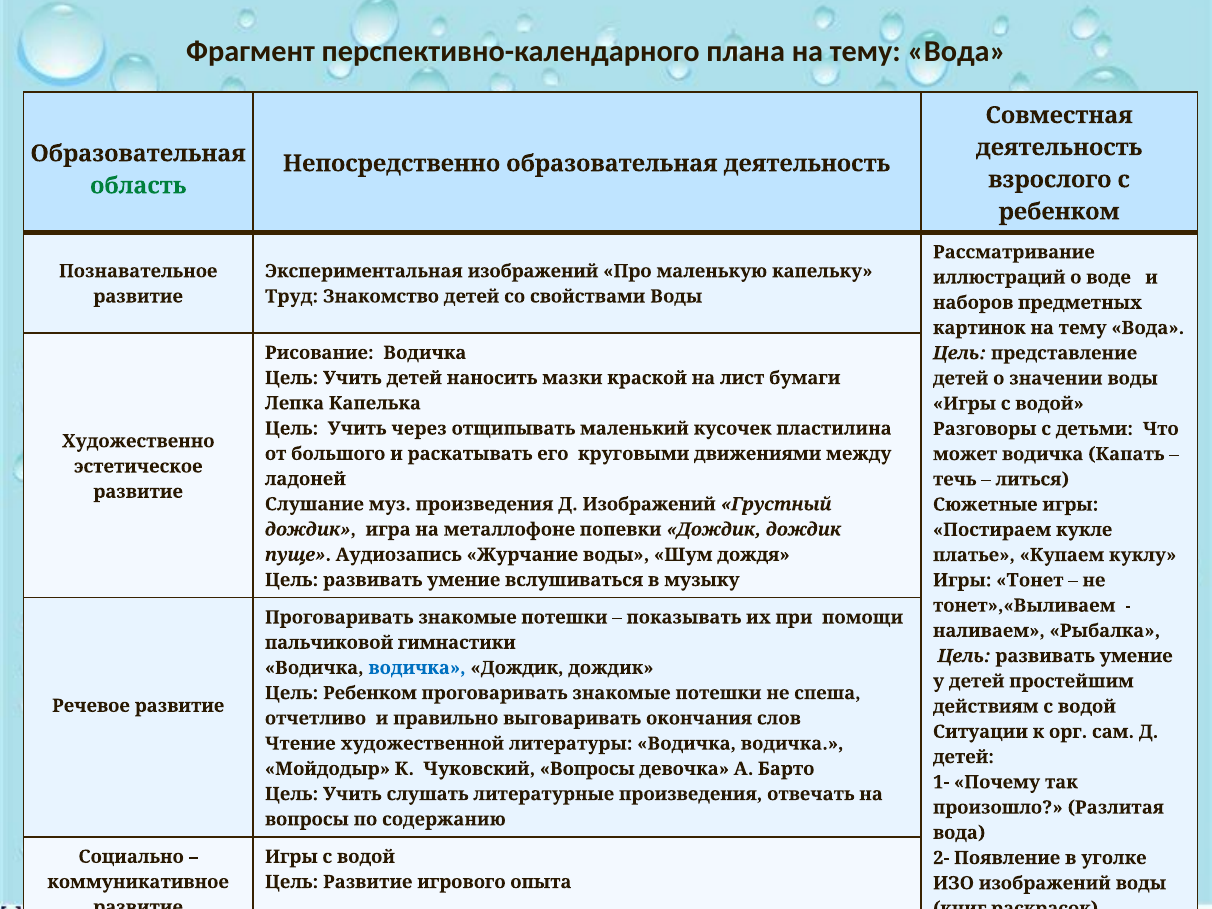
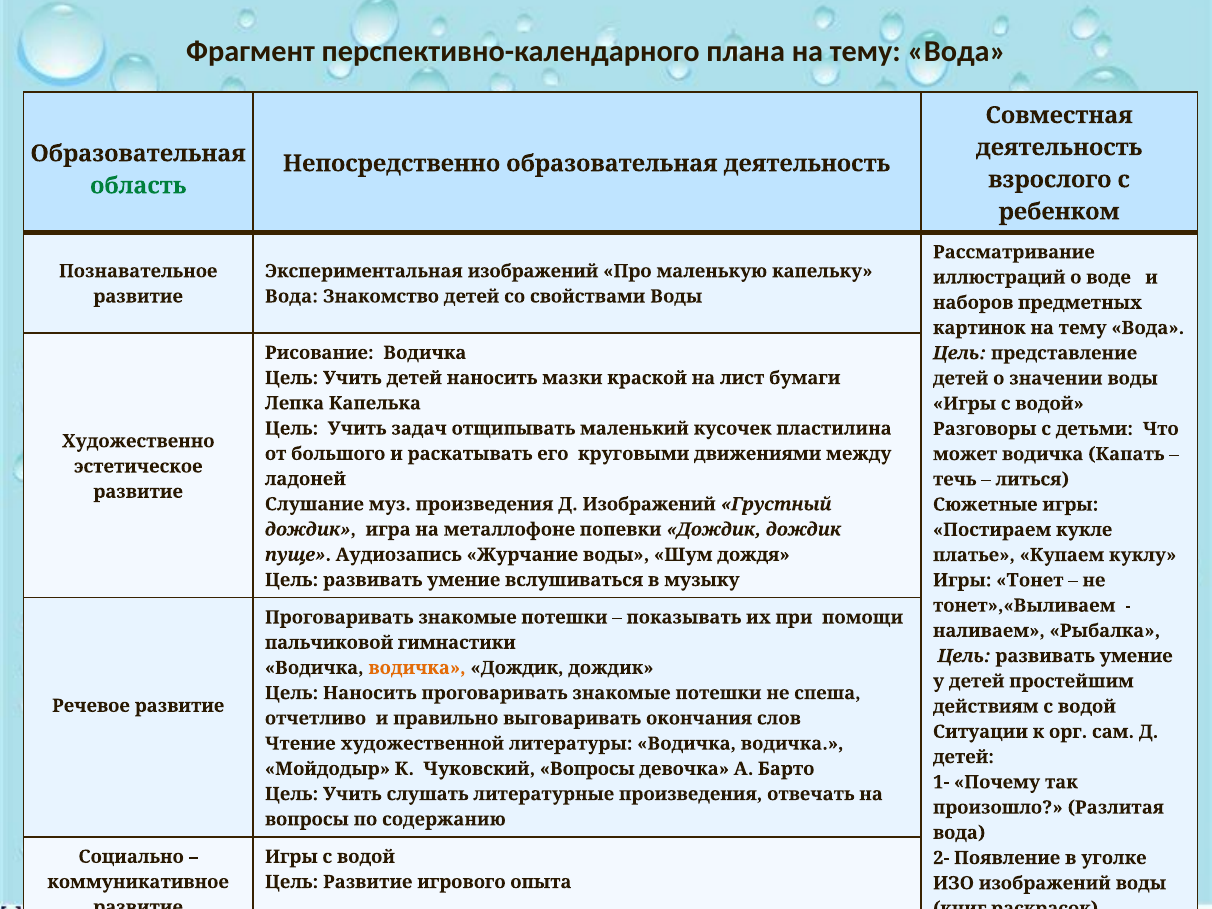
Труд: Труд -> Вода (291, 296)
через: через -> задач (419, 429)
водичка colour: blue -> orange (417, 668)
Цель Ребенком: Ребенком -> Наносить (370, 693)
